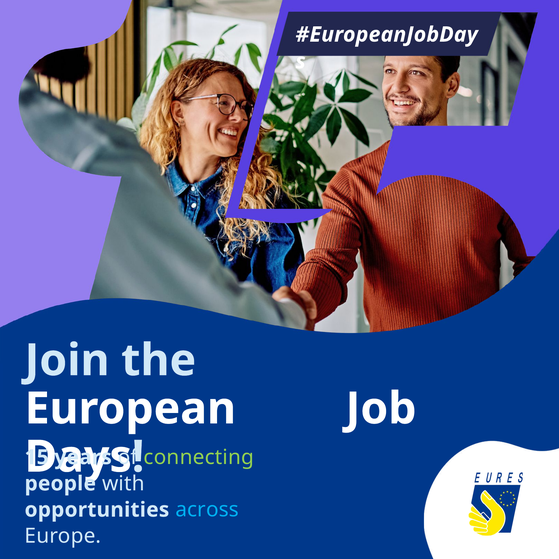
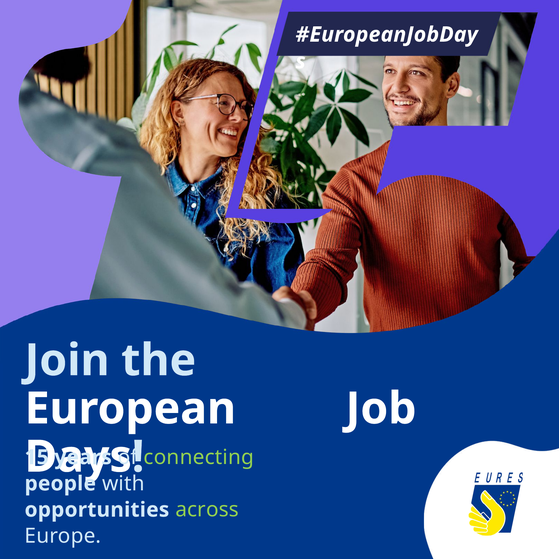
across colour: light blue -> light green (207, 510)
